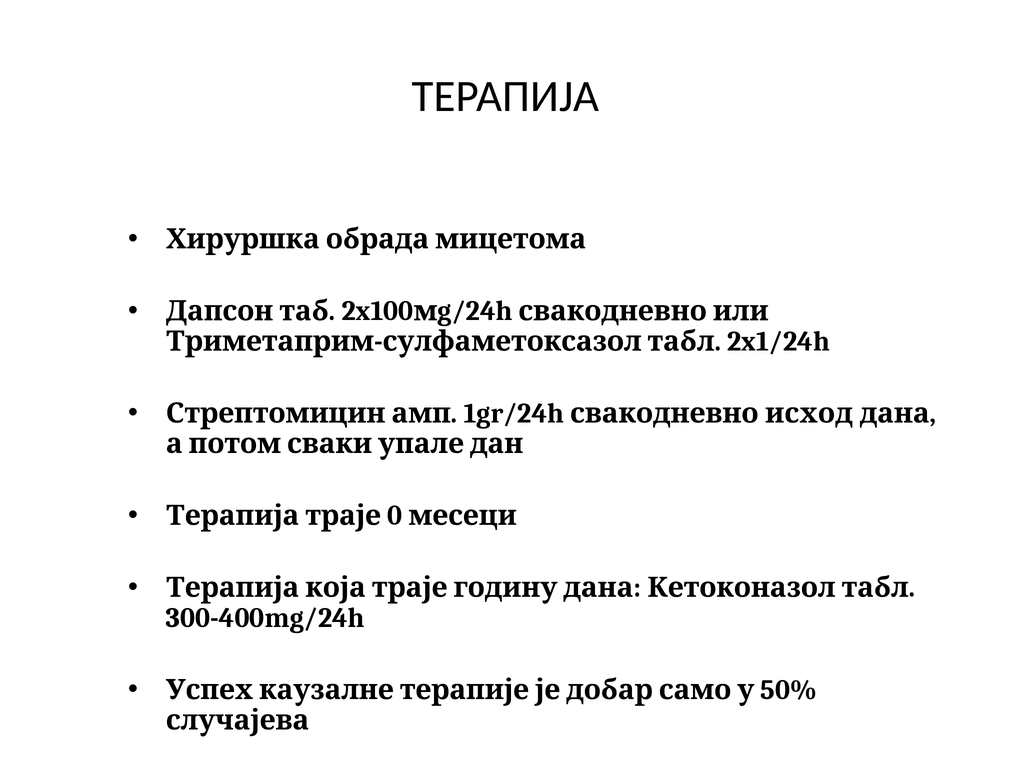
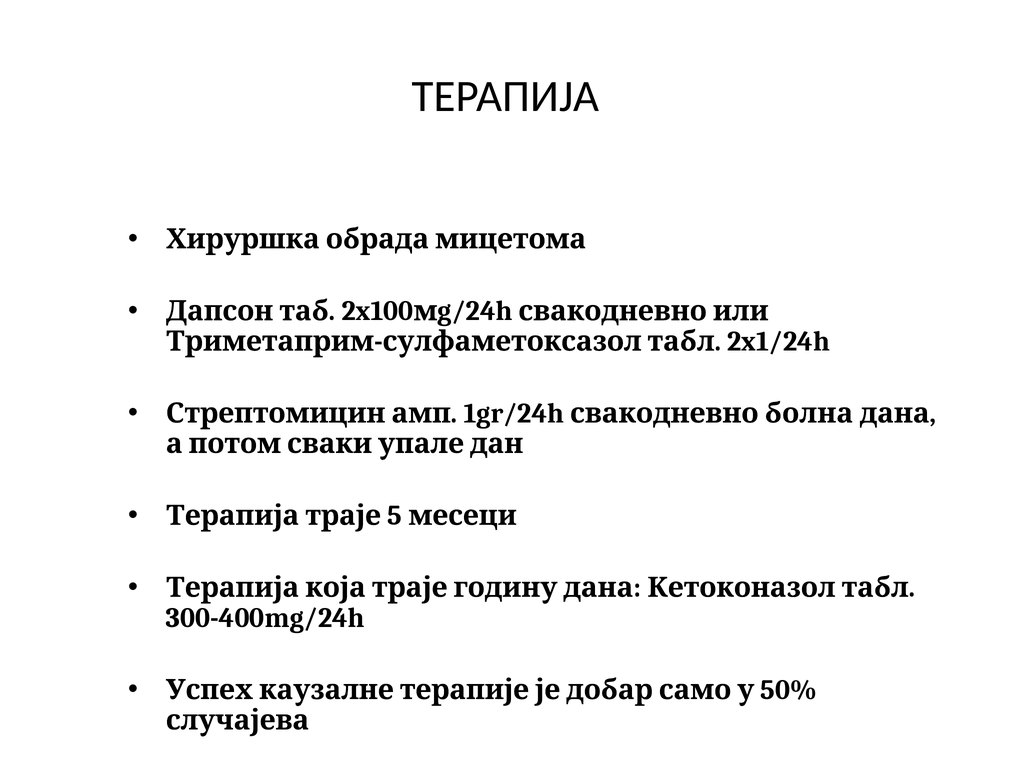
исход: исход -> болна (809, 413)
0: 0 -> 5 (394, 516)
